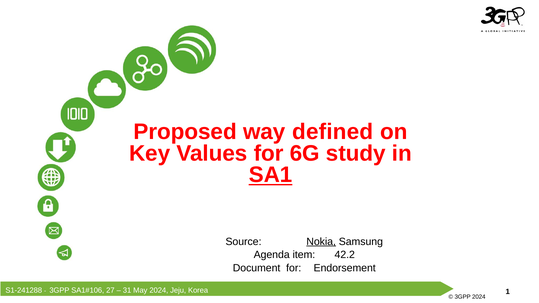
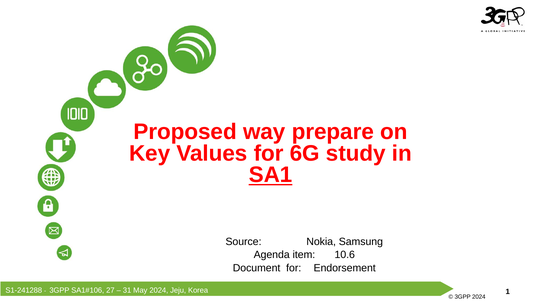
defined: defined -> prepare (333, 132)
Nokia underline: present -> none (321, 242)
42.2: 42.2 -> 10.6 (345, 255)
